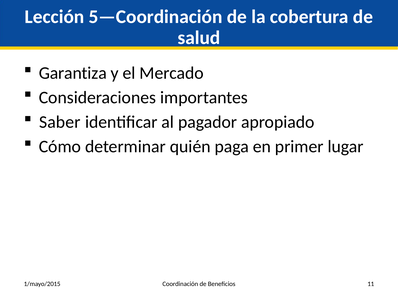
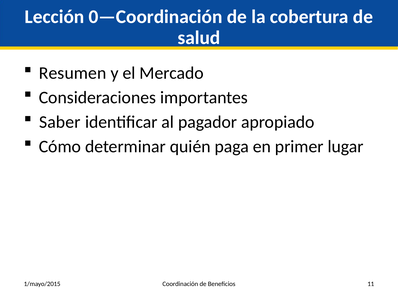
5—Coordinación: 5—Coordinación -> 0—Coordinación (156, 17)
Garantiza: Garantiza -> Resumen (73, 73)
